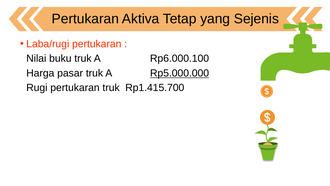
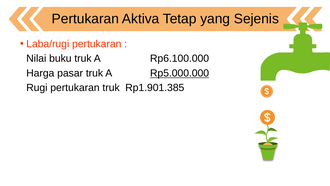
Rp6.000.100: Rp6.000.100 -> Rp6.100.000 (180, 58)
Rp1.415.700: Rp1.415.700 -> Rp1.901.385 (155, 88)
